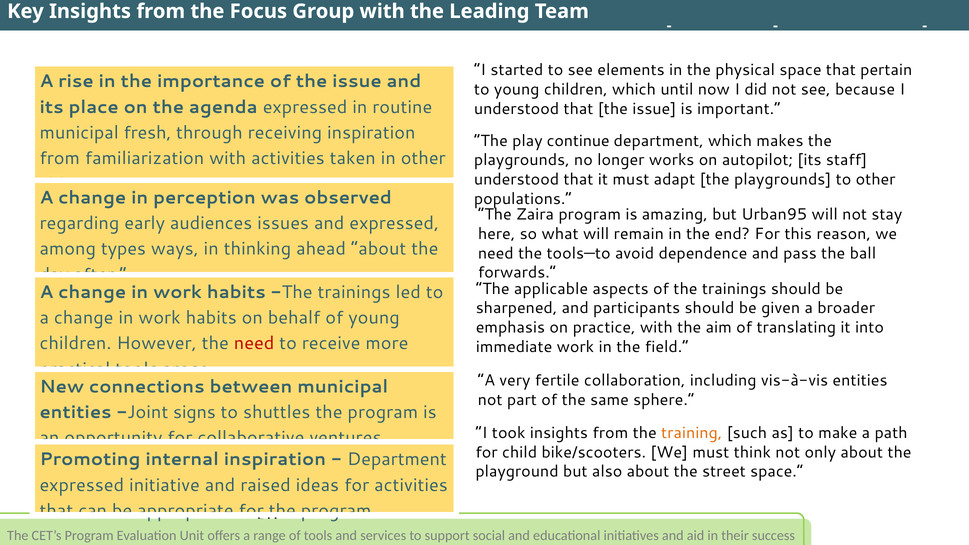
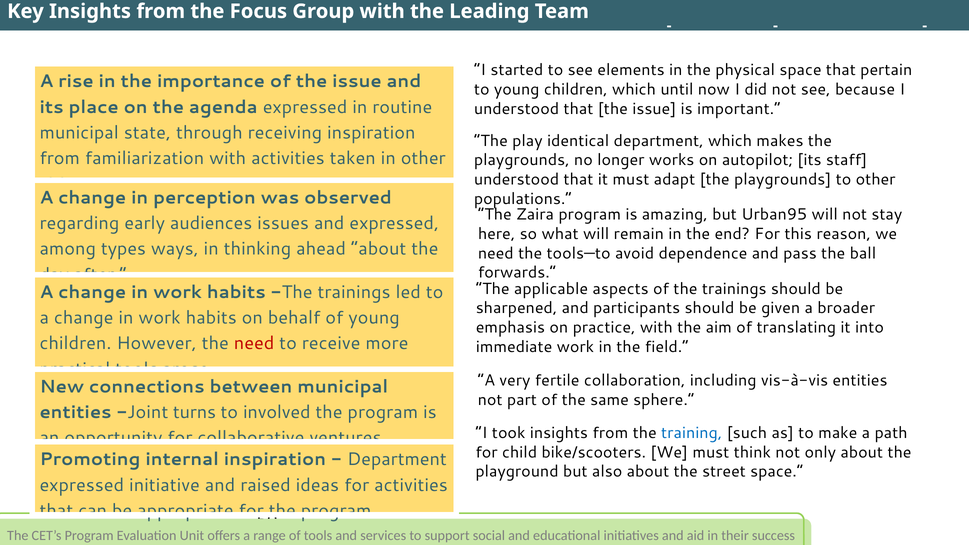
fresh: fresh -> state (147, 133)
continue: continue -> identical (578, 141)
signs: signs -> turns (194, 412)
shuttles: shuttles -> involved (277, 412)
training colour: orange -> blue (692, 433)
